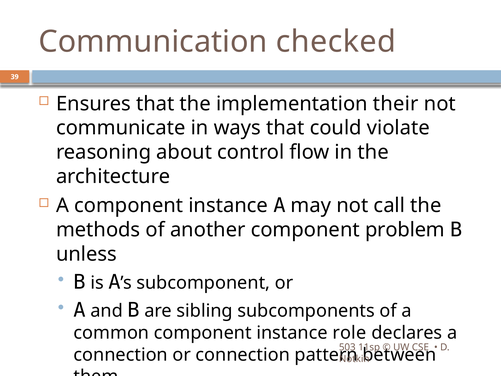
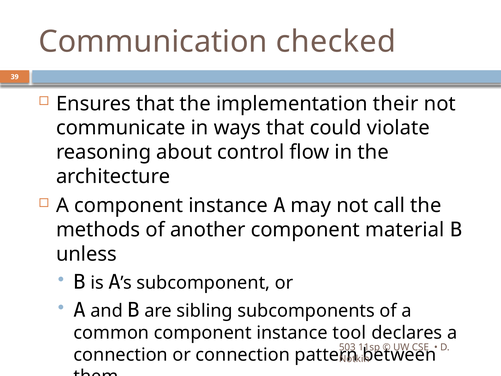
problem: problem -> material (405, 230)
role: role -> tool (349, 333)
